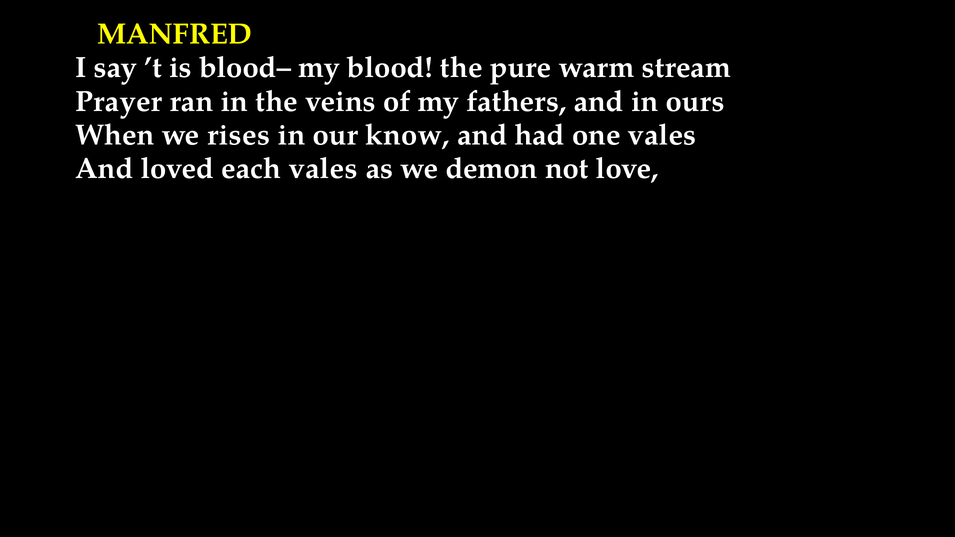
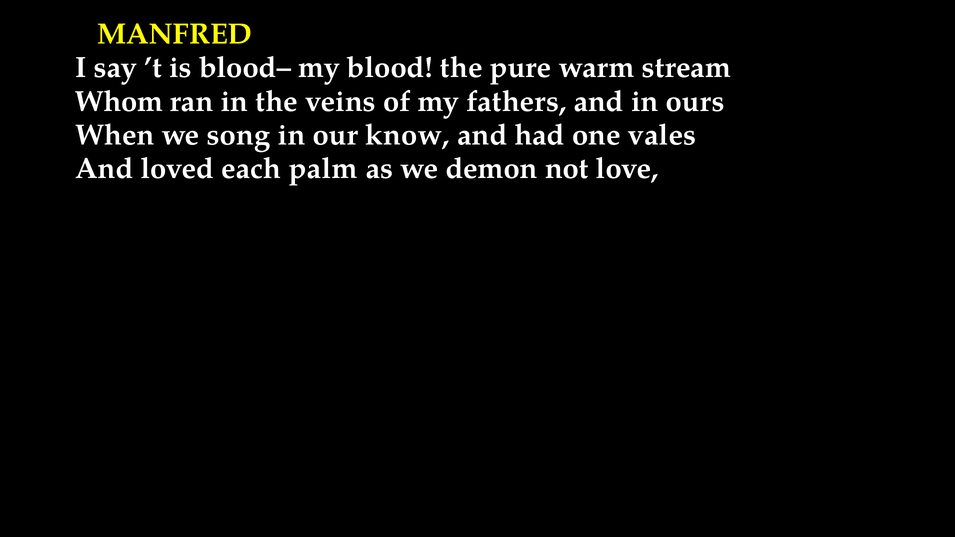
Prayer: Prayer -> Whom (119, 101)
rises: rises -> song (239, 135)
each vales: vales -> palm (323, 169)
